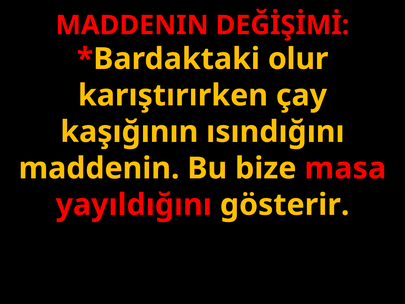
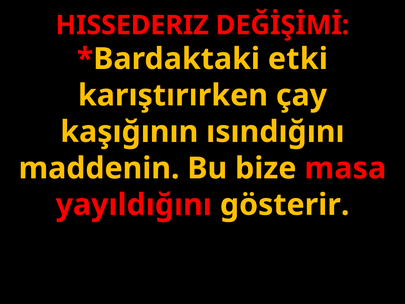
MADDENIN: MADDENIN -> HISSEDERIZ (132, 25)
olur: olur -> etki (298, 59)
